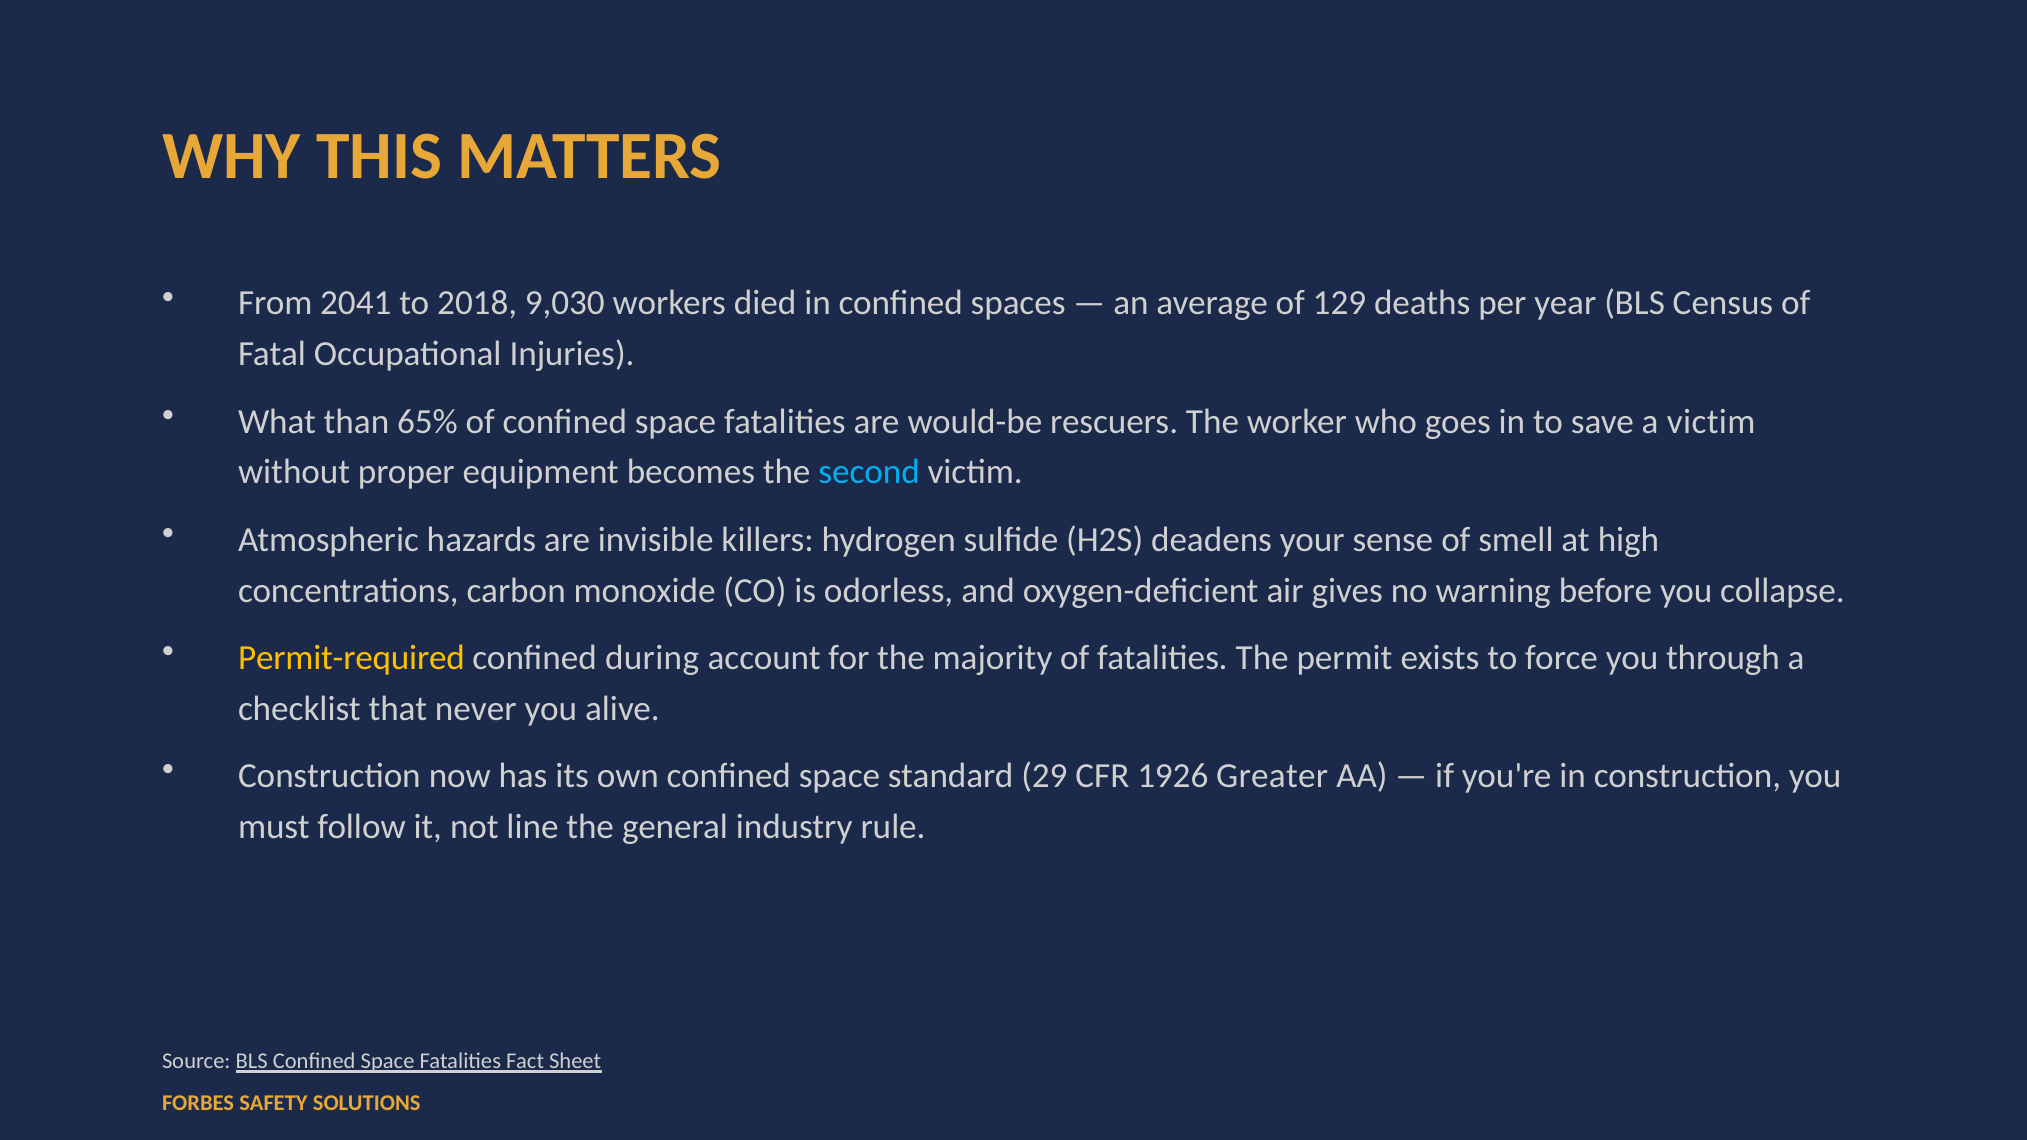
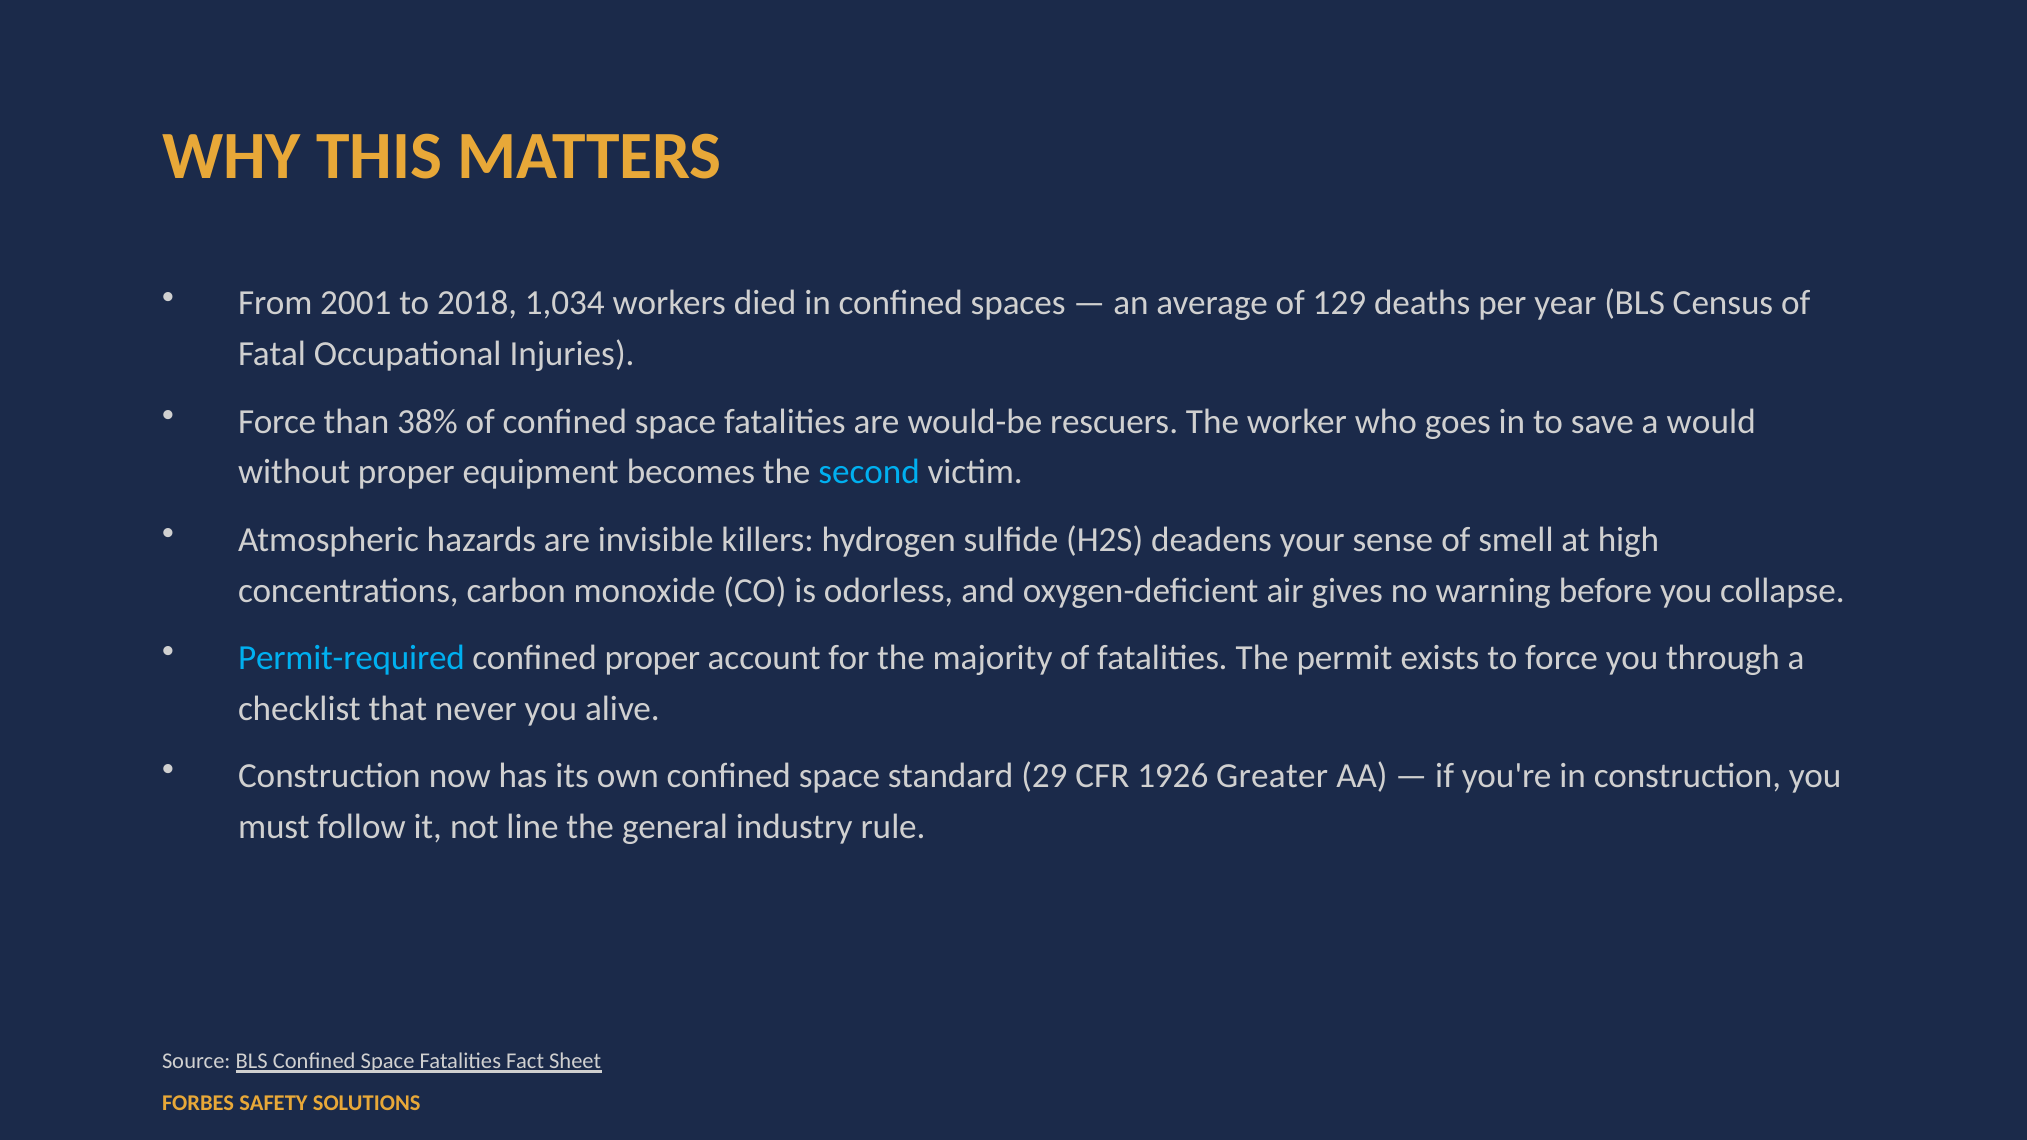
2041: 2041 -> 2001 (356, 303)
9,030: 9,030 -> 1,034 (565, 303)
What: What -> Force (277, 422)
65%: 65% -> 38% (427, 422)
a victim: victim -> would (1711, 422)
Permit-required colour: yellow -> light blue (351, 658)
confined during: during -> proper (652, 658)
